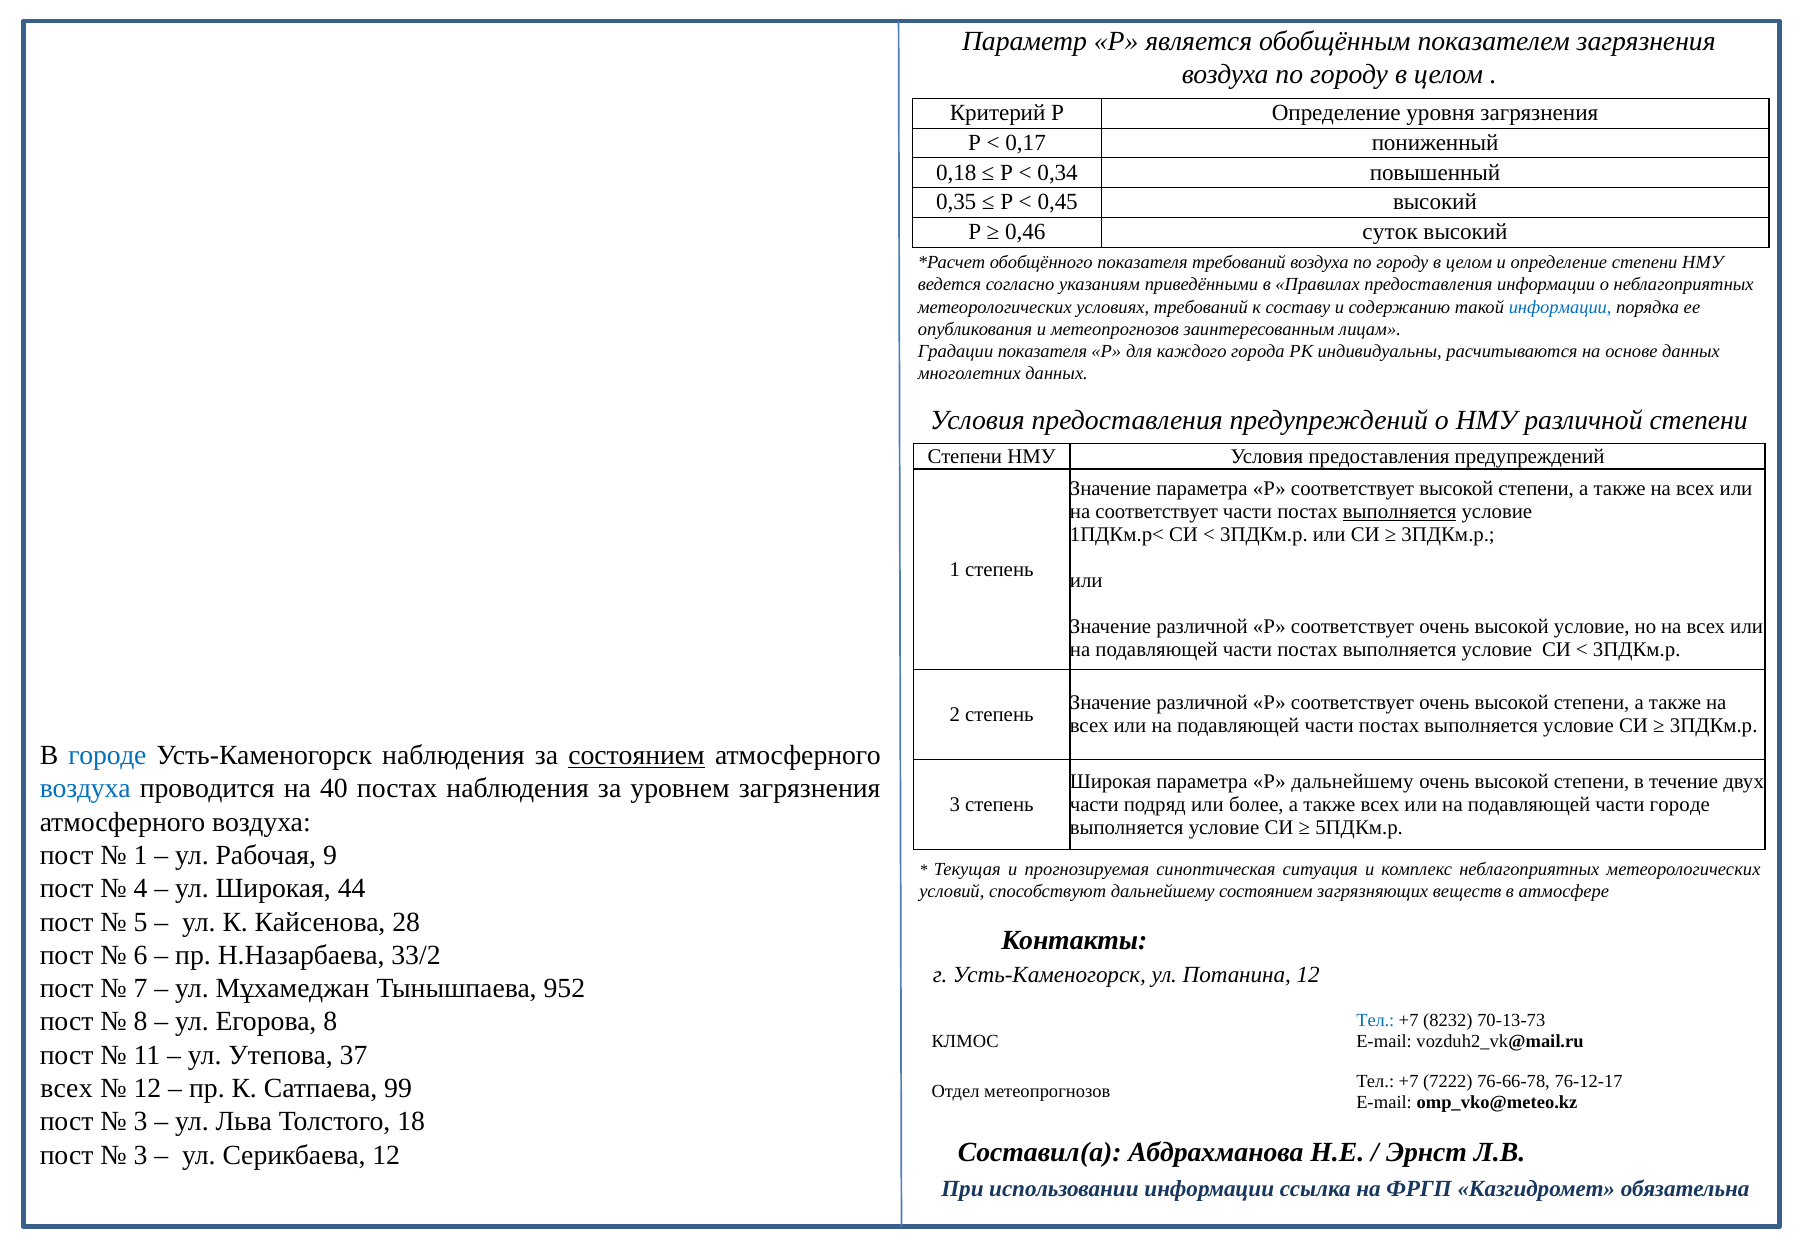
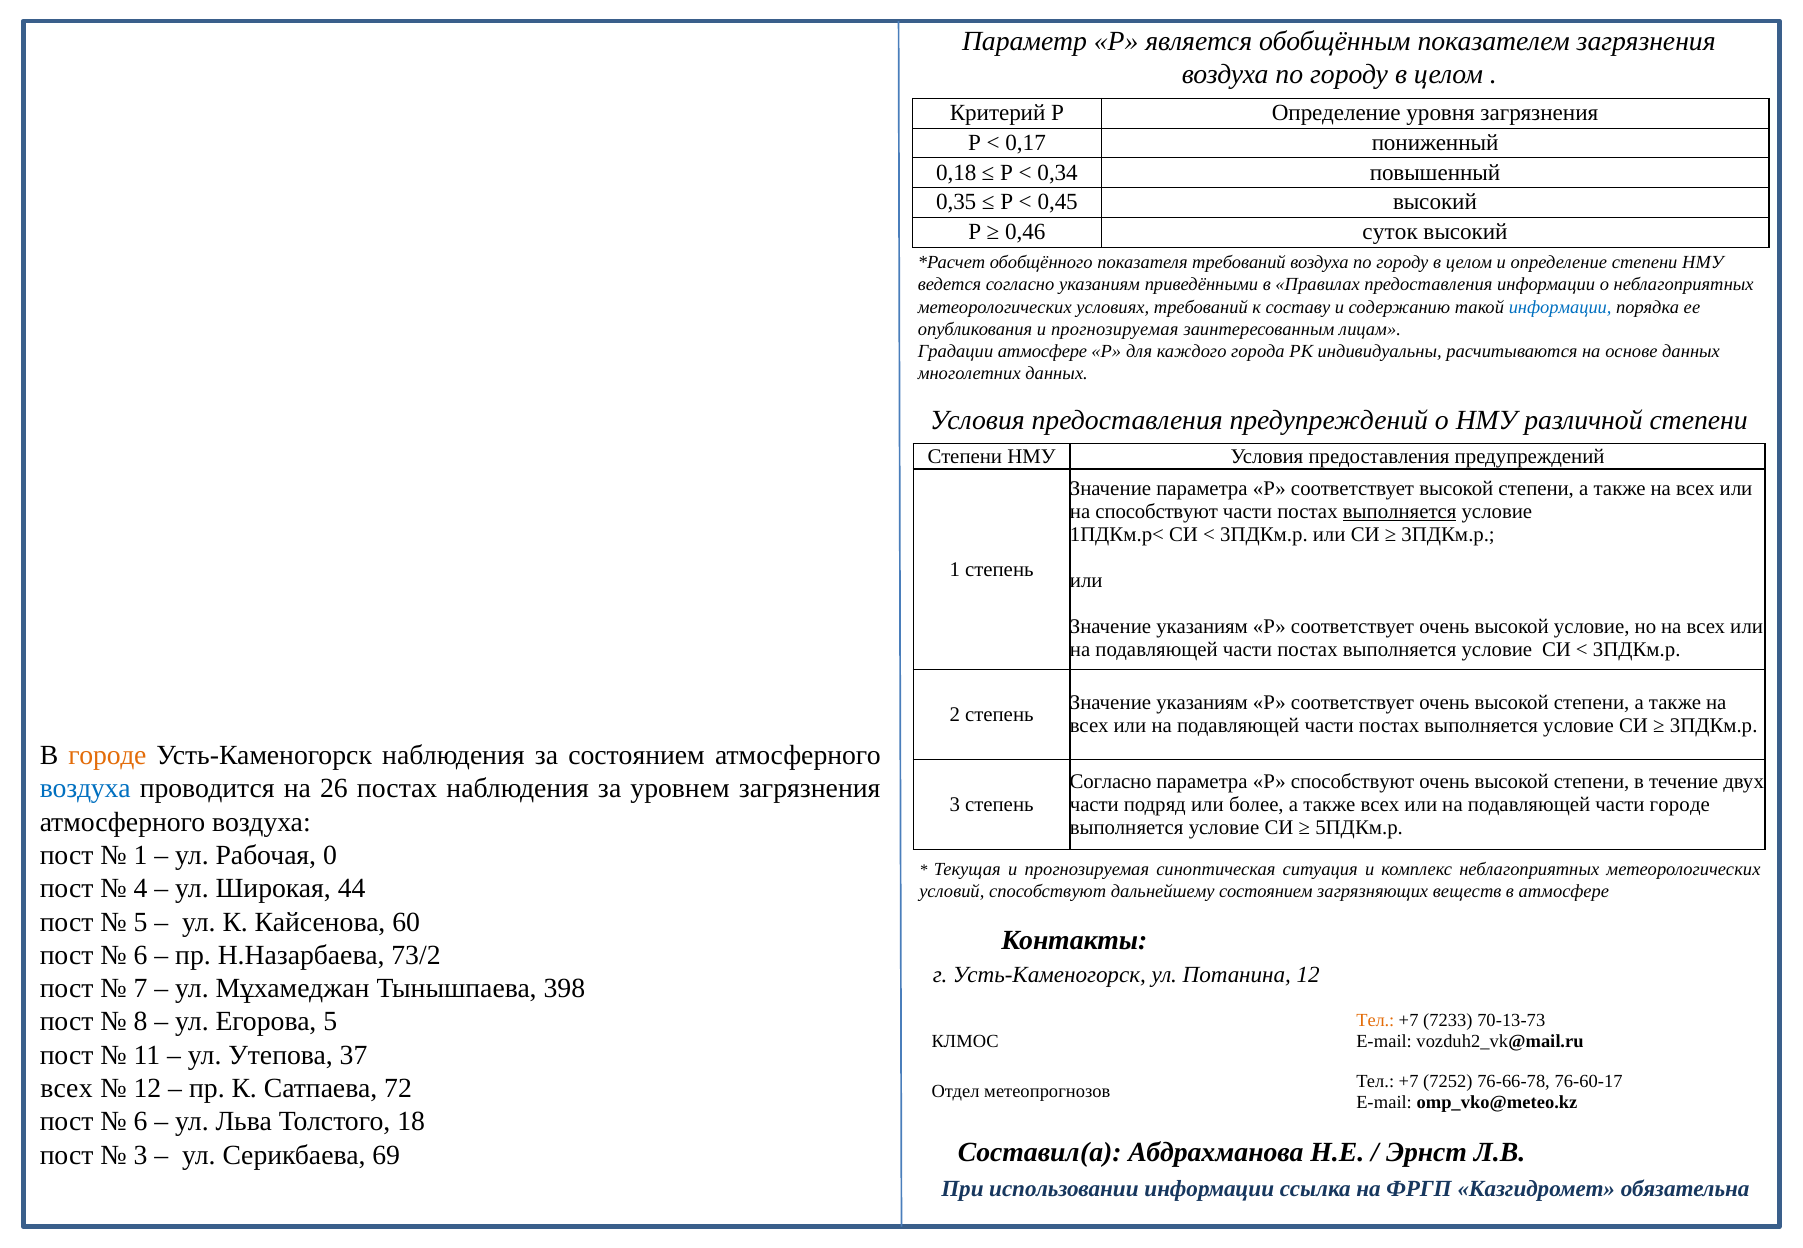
опубликования и метеопрогнозов: метеопрогнозов -> прогнозируемая (1115, 329)
Градации показателя: показателя -> атмосфере (1042, 351)
на соответствует: соответствует -> способствуют (1157, 512)
различной: различной -> указаниям (1202, 627)
различной: различной -> указаниям (1202, 703)
городе colour: blue -> orange (107, 756)
состоянием underline: present -> none (636, 756)
Широкая: Широкая -> Согласно (1111, 782)
Р дальнейшему: дальнейшему -> способствуют (1353, 782)
40: 40 -> 26 (334, 789)
9: 9 -> 0 (330, 855)
28: 28 -> 60 (406, 922)
33/2: 33/2 -> 73/2 (416, 955)
952: 952 -> 398 (564, 989)
Егорова 8: 8 -> 5 (330, 1022)
Тел colour: blue -> orange (1375, 1021)
8232: 8232 -> 7233 (1448, 1021)
7222: 7222 -> 7252 (1448, 1082)
76-12-17: 76-12-17 -> 76-60-17 (1589, 1082)
99: 99 -> 72 (398, 1088)
3: 3 -> 6 (141, 1122)
Серикбаева 12: 12 -> 69 (386, 1155)
